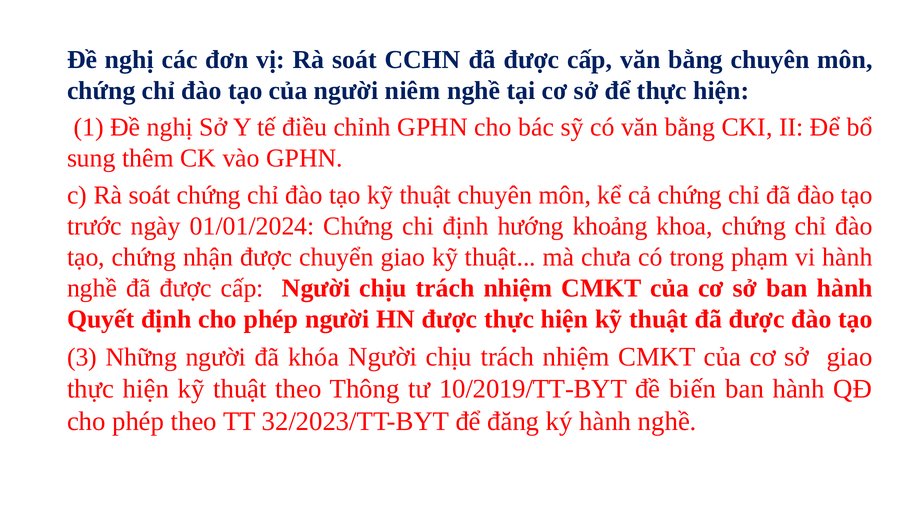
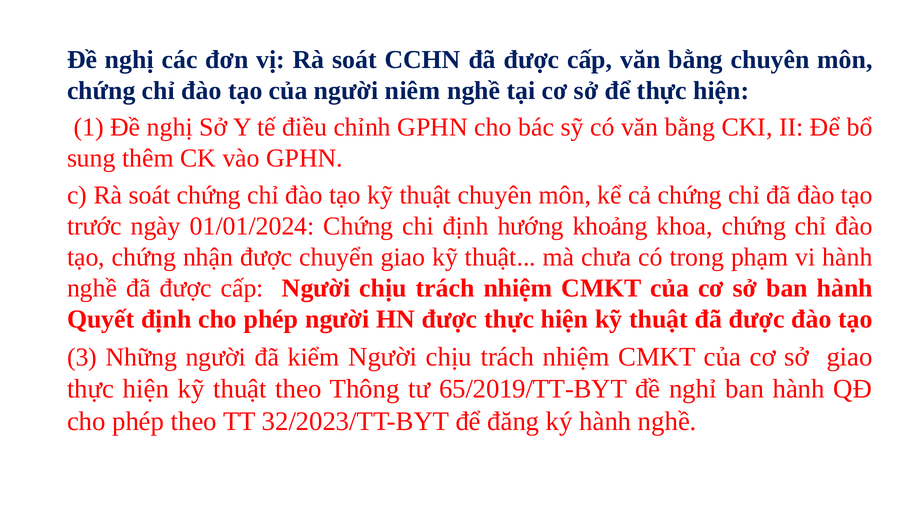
khóa: khóa -> kiểm (314, 357)
10/2019/TT-BYT: 10/2019/TT-BYT -> 65/2019/TT-BYT (533, 389)
biến: biến -> nghỉ (693, 389)
